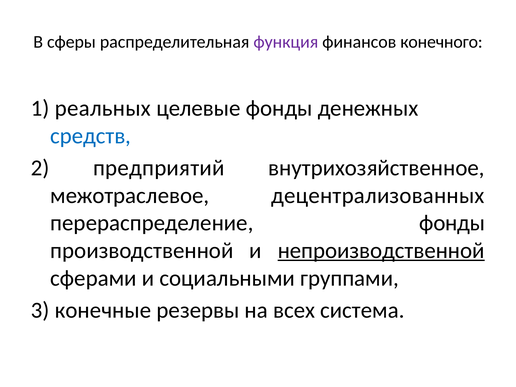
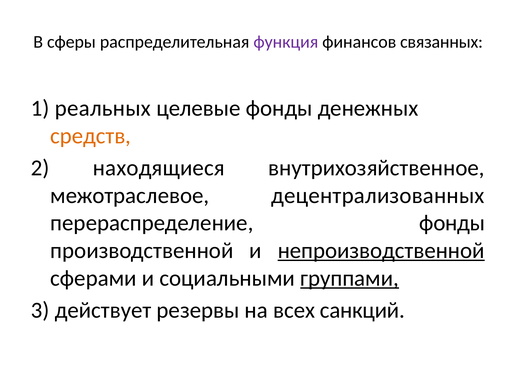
конечного: конечного -> связанных (441, 42)
средств colour: blue -> orange (91, 136)
предприятий: предприятий -> находящиеся (159, 168)
группами underline: none -> present (350, 278)
конечные: конечные -> действует (103, 310)
система: система -> санкций (362, 310)
